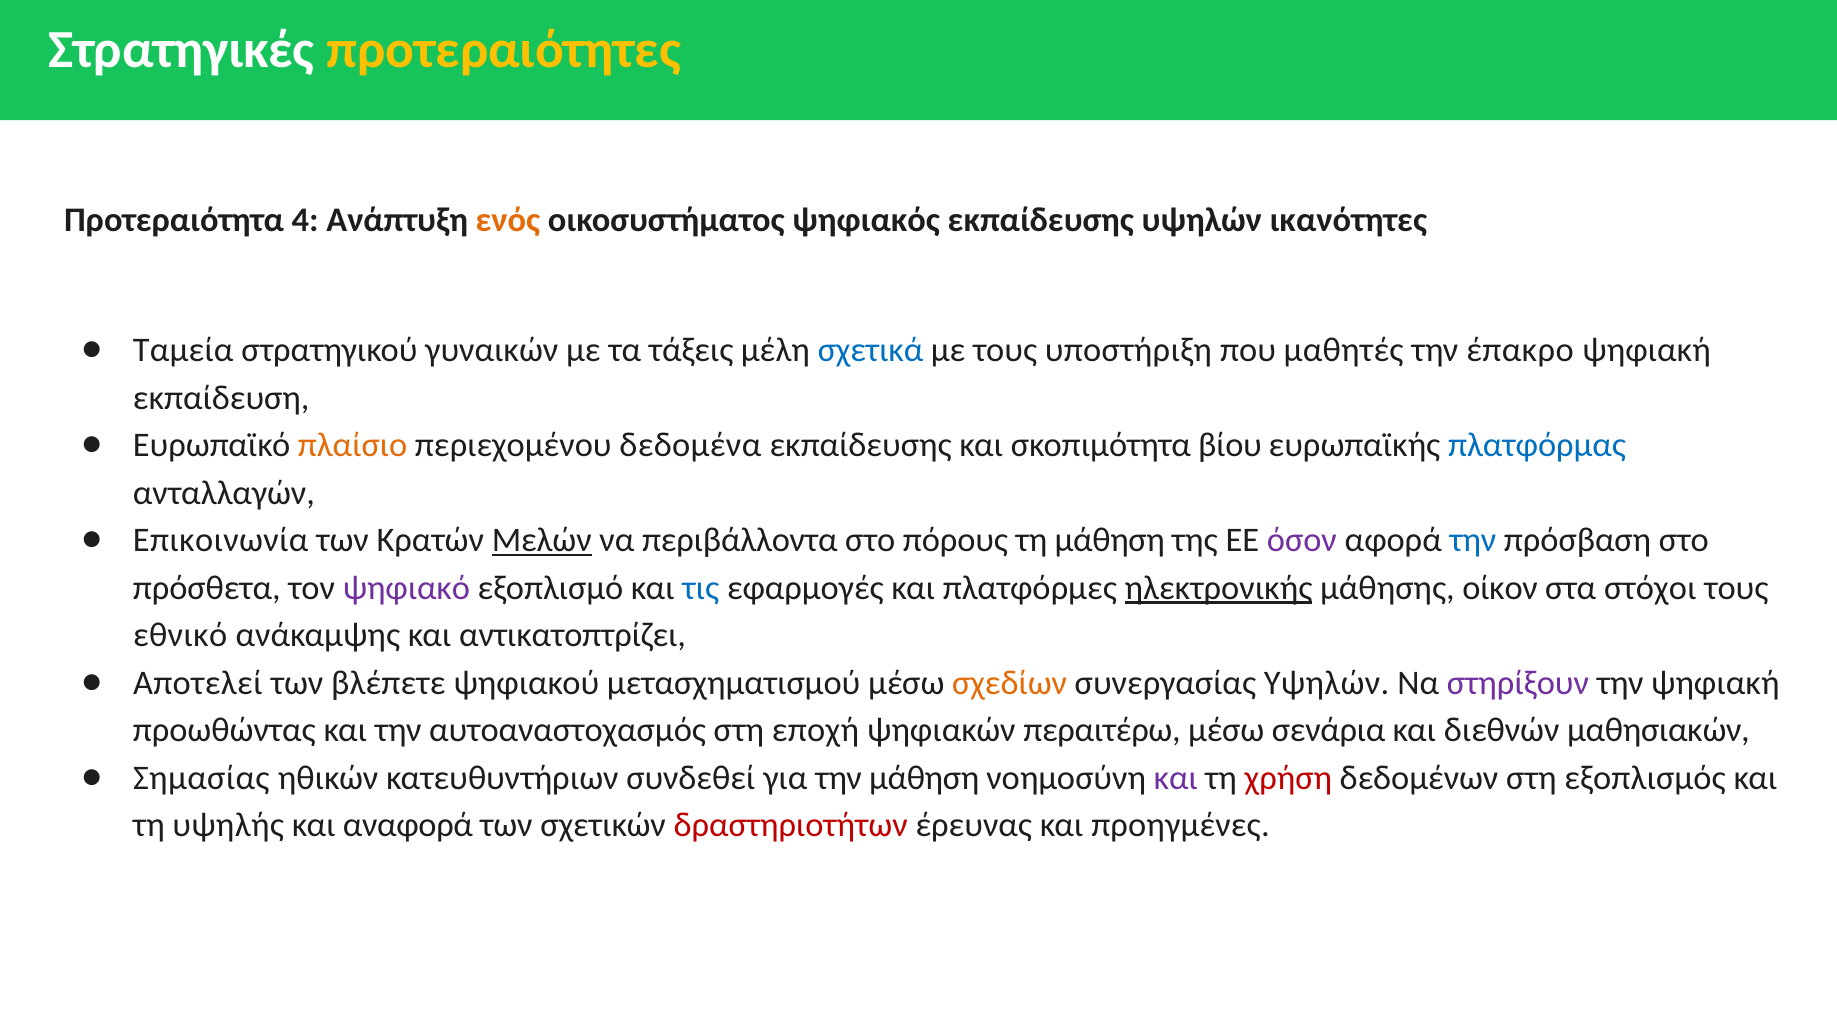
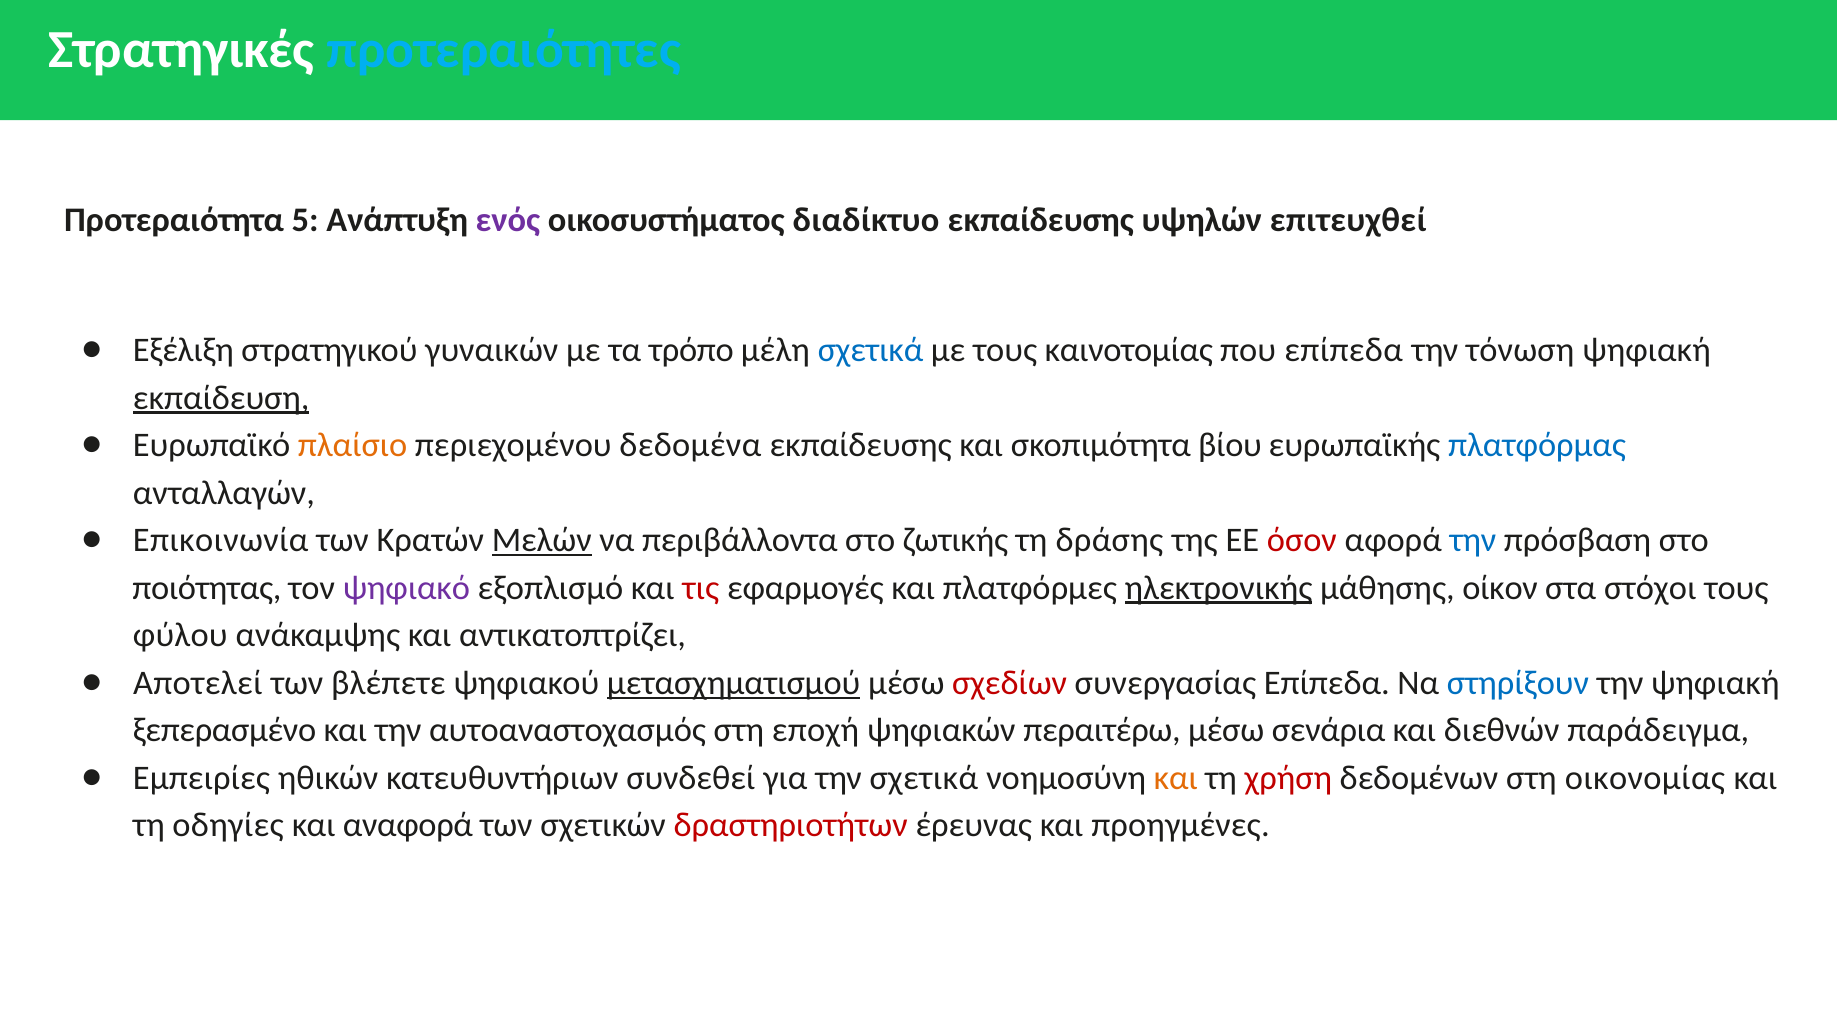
προτεραιότητες colour: yellow -> light blue (504, 49)
4: 4 -> 5 (305, 220)
ενός colour: orange -> purple (508, 220)
ψηφιακός: ψηφιακός -> διαδίκτυο (866, 220)
ικανότητες: ικανότητες -> επιτευχθεί (1348, 220)
Ταμεία: Ταμεία -> Εξέλιξη (183, 350)
τάξεις: τάξεις -> τρόπο (691, 350)
υποστήριξη: υποστήριξη -> καινοτομίας (1129, 350)
που μαθητές: μαθητές -> επίπεδα (1344, 350)
έπακρο: έπακρο -> τόνωση (1520, 350)
εκπαίδευση underline: none -> present (221, 398)
πόρους: πόρους -> ζωτικής (956, 540)
τη μάθηση: μάθηση -> δράσης (1109, 540)
όσον colour: purple -> red (1302, 540)
πρόσθετα: πρόσθετα -> ποιότητας (207, 588)
τις colour: blue -> red (701, 588)
εθνικό: εθνικό -> φύλου (180, 635)
μετασχηματισμού underline: none -> present (734, 683)
σχεδίων colour: orange -> red (1010, 683)
συνεργασίας Υψηλών: Υψηλών -> Επίπεδα (1327, 683)
στηρίξουν colour: purple -> blue (1518, 683)
προωθώντας: προωθώντας -> ξεπερασμένο (225, 730)
μαθησιακών: μαθησιακών -> παράδειγμα (1658, 730)
Σημασίας: Σημασίας -> Εμπειρίες (201, 778)
την μάθηση: μάθηση -> σχετικά (924, 778)
και colour: purple -> orange (1176, 778)
εξοπλισμός: εξοπλισμός -> οικονομίας (1645, 778)
υψηλής: υψηλής -> οδηγίες (228, 825)
